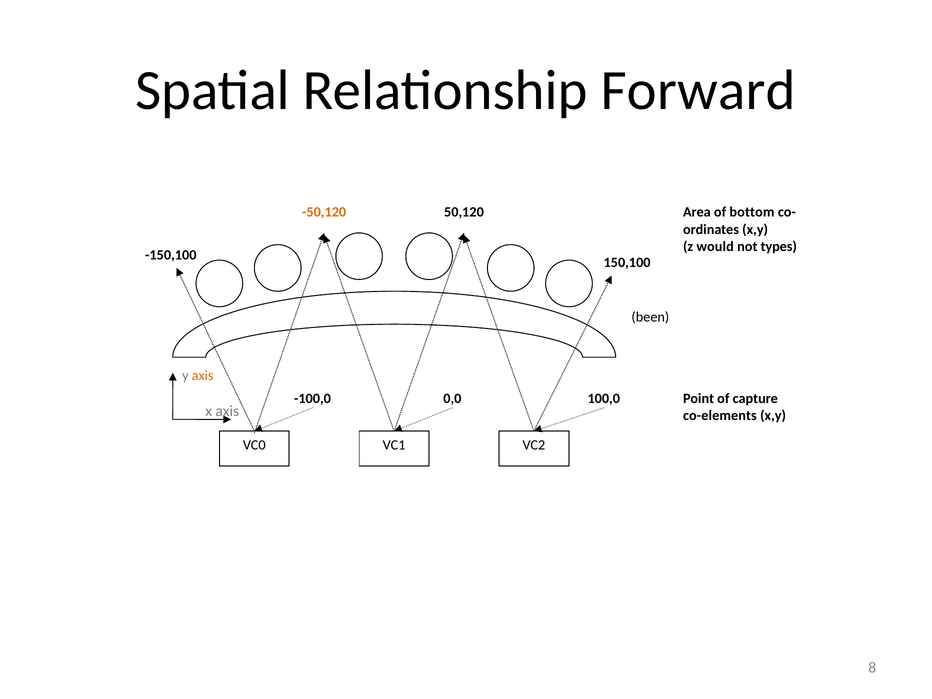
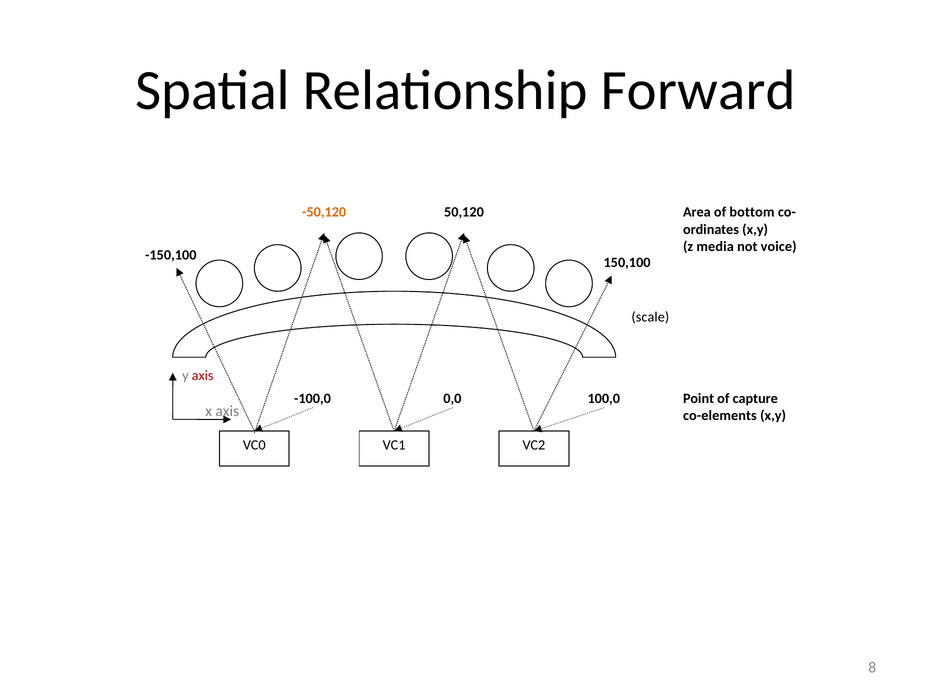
would: would -> media (715, 246)
types: types -> voice (779, 246)
been: been -> scale (650, 317)
axis colour: orange -> red (203, 375)
